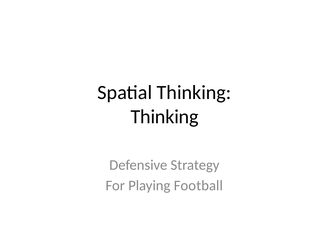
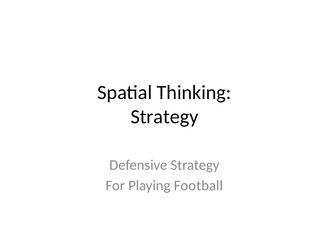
Thinking: Thinking -> Strategy (164, 117)
